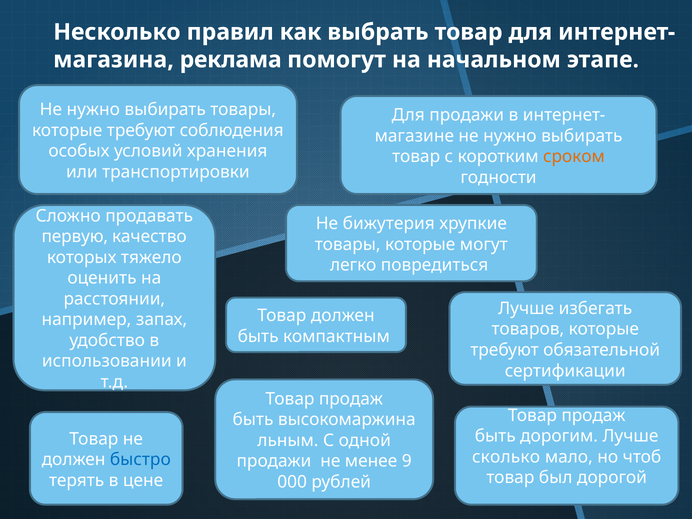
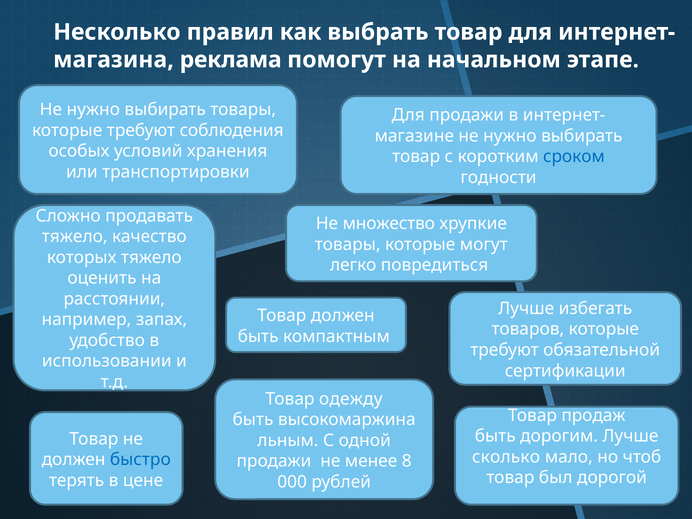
сроком colour: orange -> blue (574, 157)
бижутерия: бижутерия -> множество (389, 224)
первую: первую -> тяжело (75, 237)
продаж: продаж -> одежду (351, 399)
9: 9 -> 8 (407, 461)
